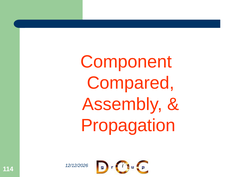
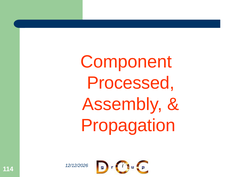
Compared: Compared -> Processed (131, 83)
